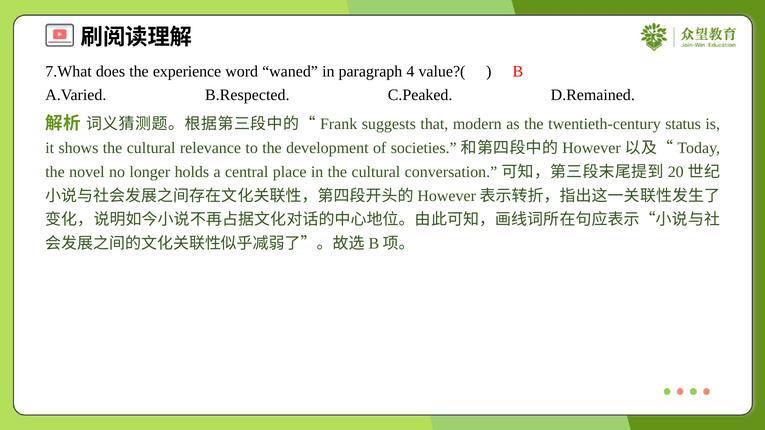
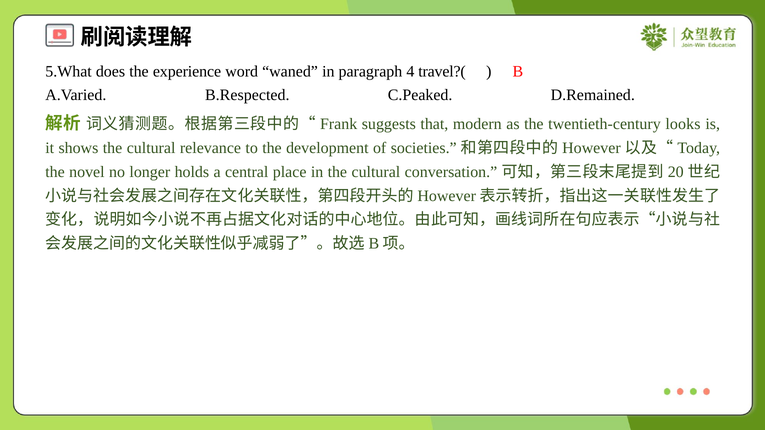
7.What: 7.What -> 5.What (69, 72)
value?(: value?( -> travel?( (442, 72)
status: status -> looks (683, 124)
